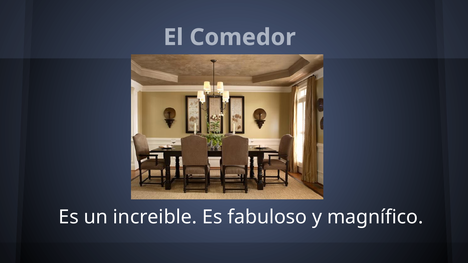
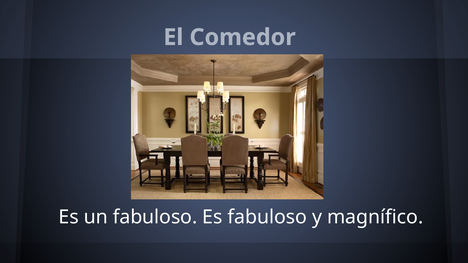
un increible: increible -> fabuloso (155, 217)
